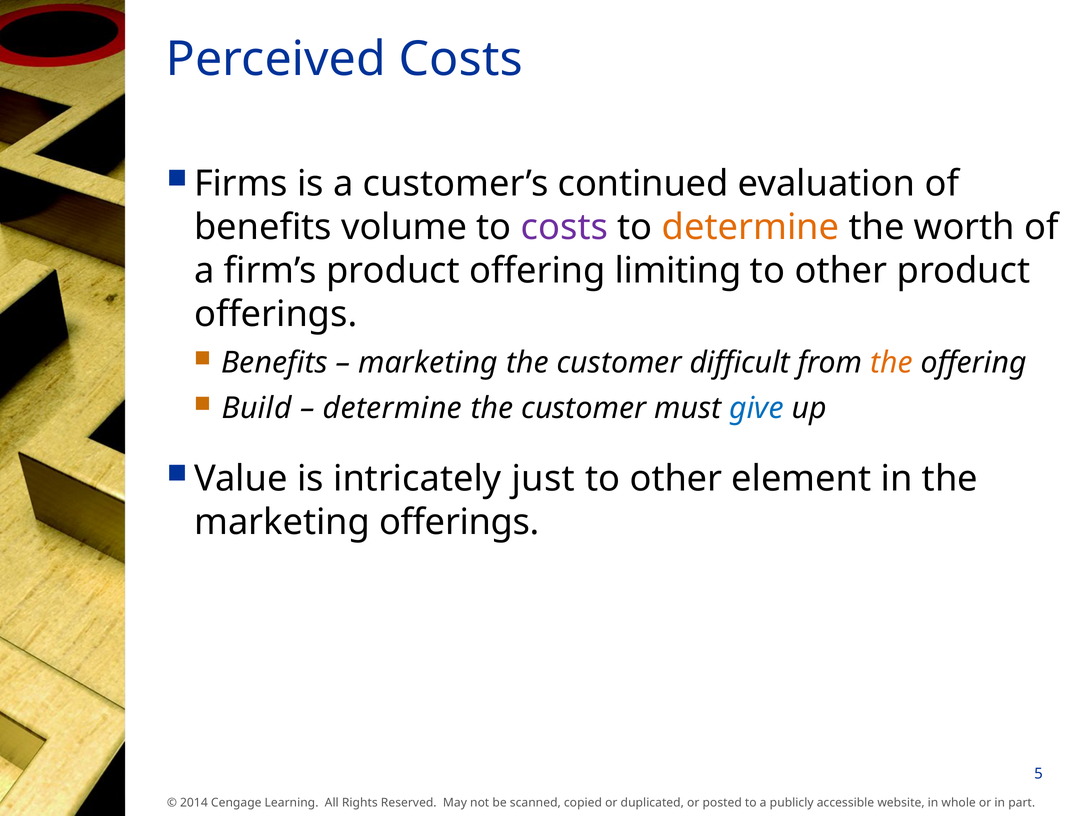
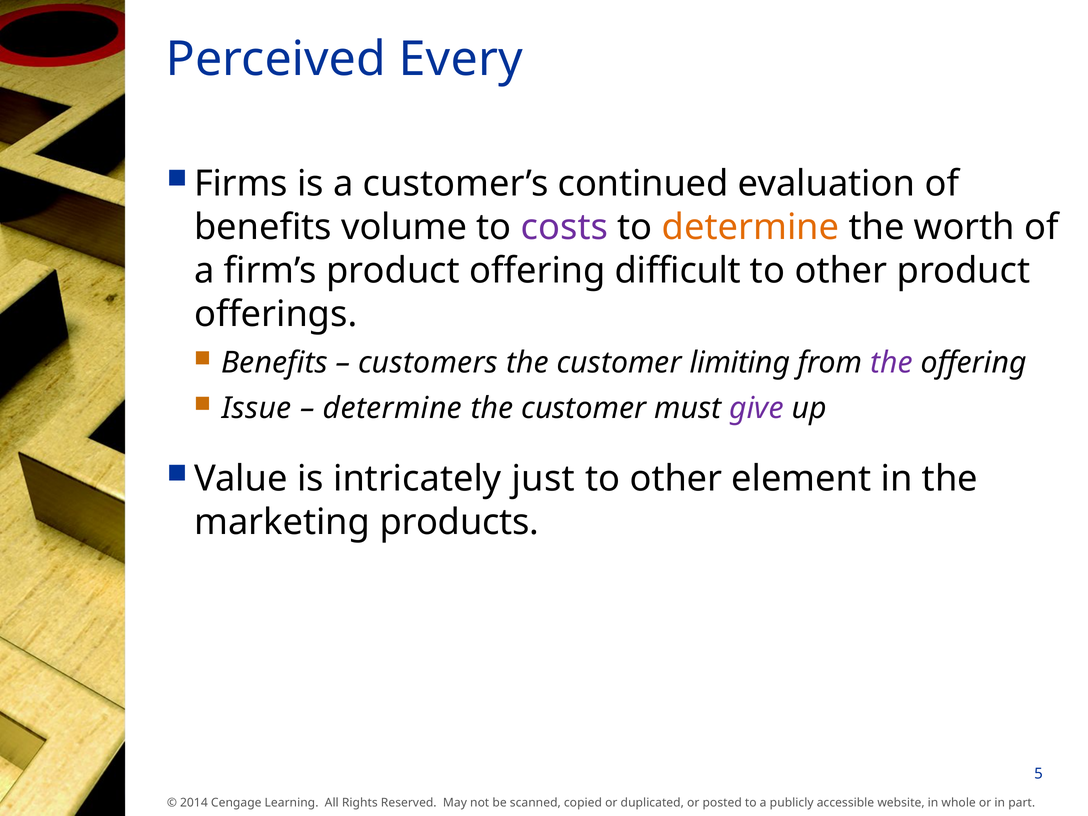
Perceived Costs: Costs -> Every (461, 59)
limiting: limiting -> difficult (678, 271)
marketing: marketing -> customers (428, 363)
difficult: difficult -> limiting (740, 363)
the colour: orange -> purple (891, 363)
Build: Build -> Issue (257, 408)
give colour: blue -> purple (756, 408)
marketing offerings: offerings -> products (459, 522)
